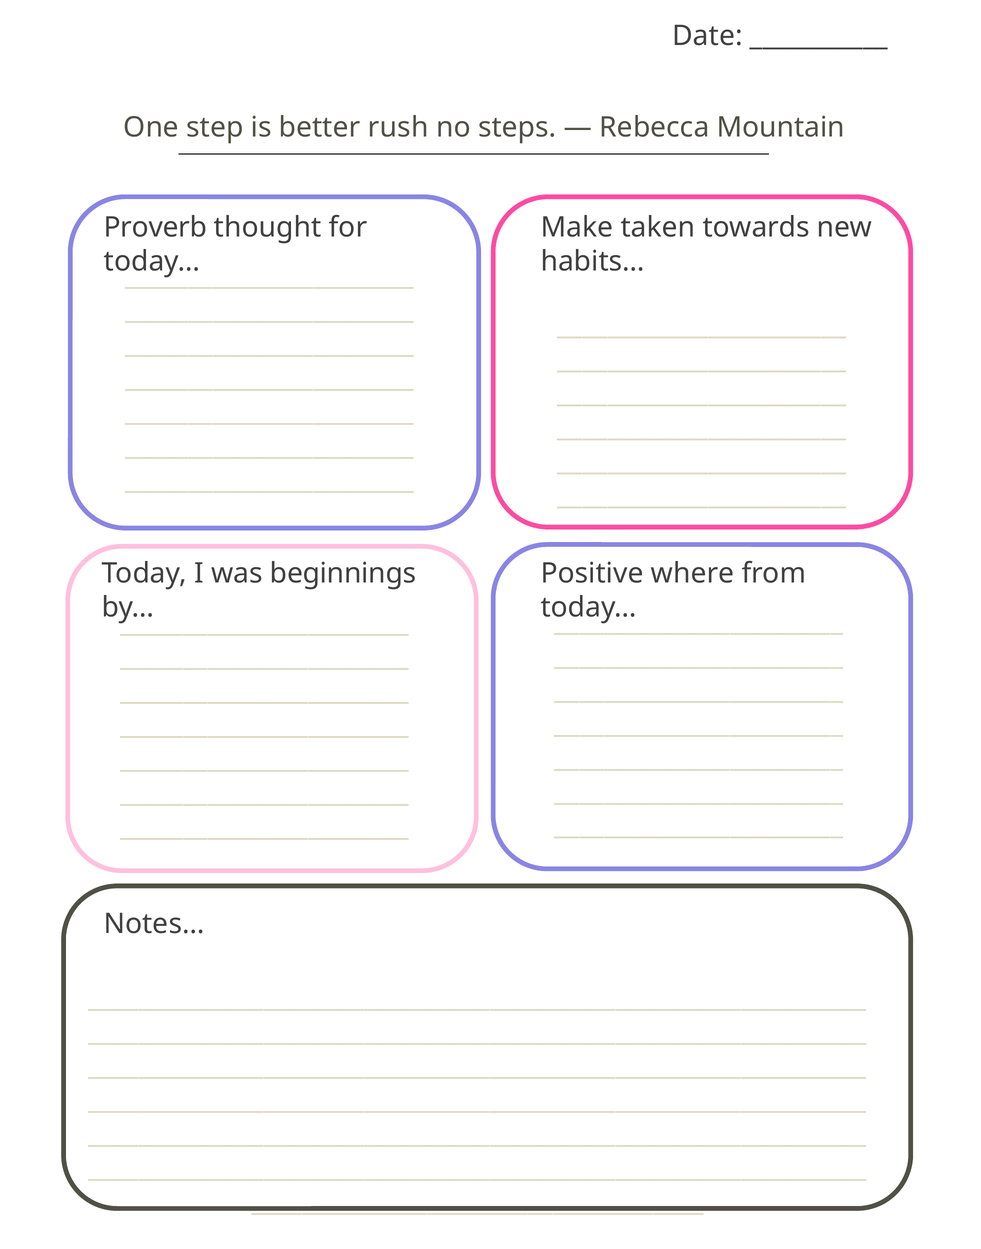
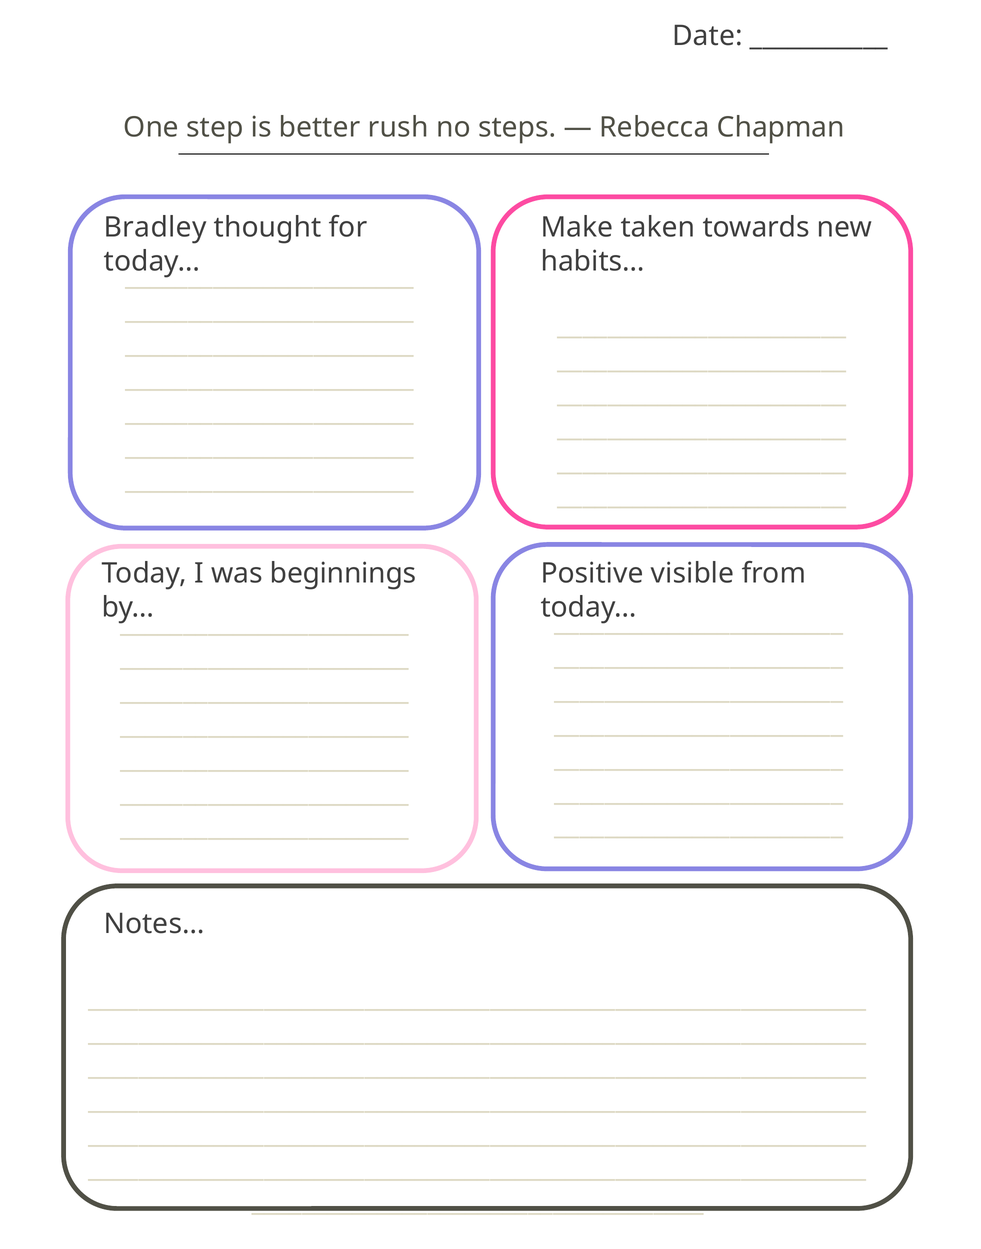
Mountain: Mountain -> Chapman (781, 127)
Proverb: Proverb -> Bradley (155, 227)
where: where -> visible (693, 573)
